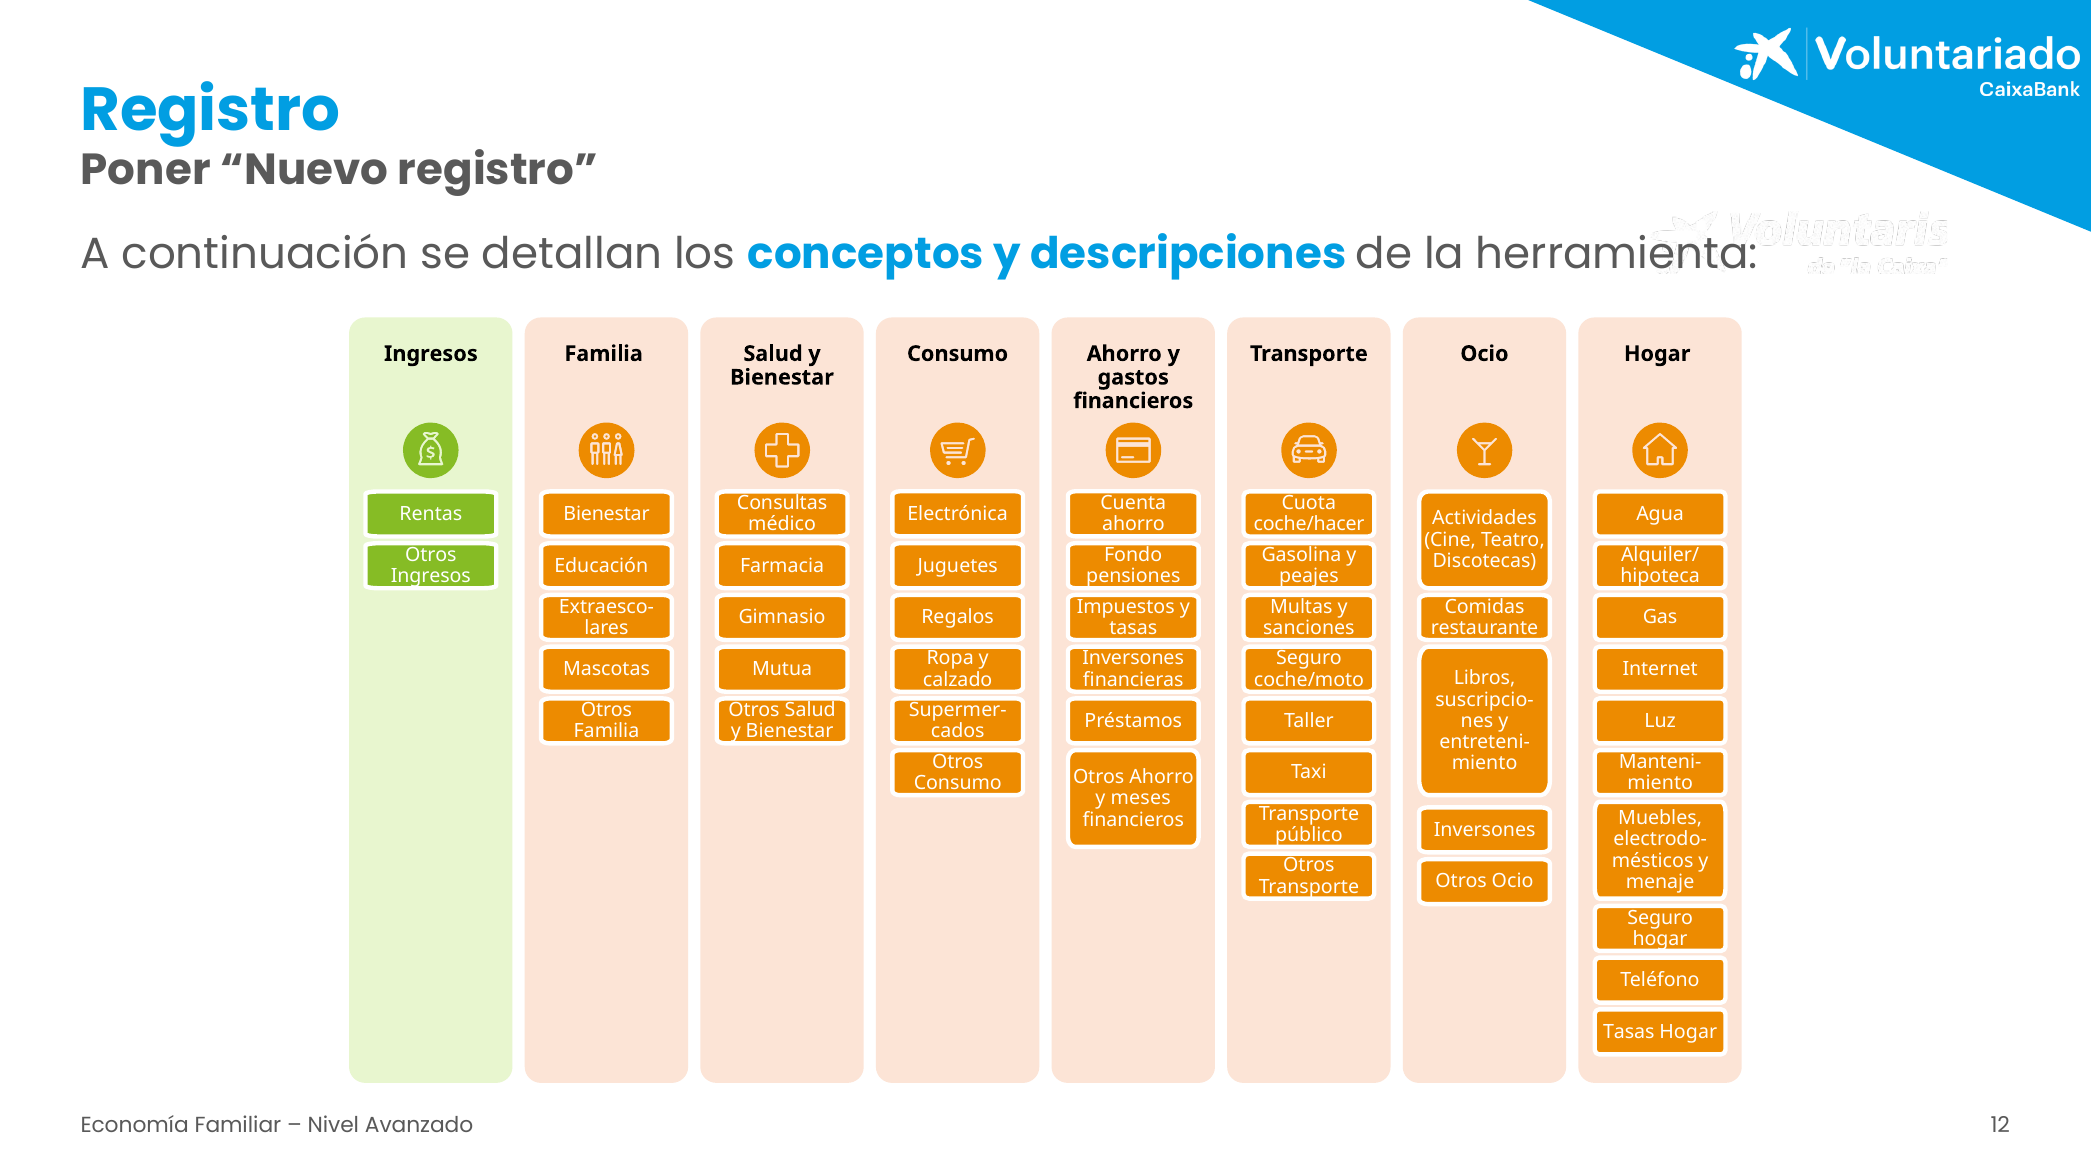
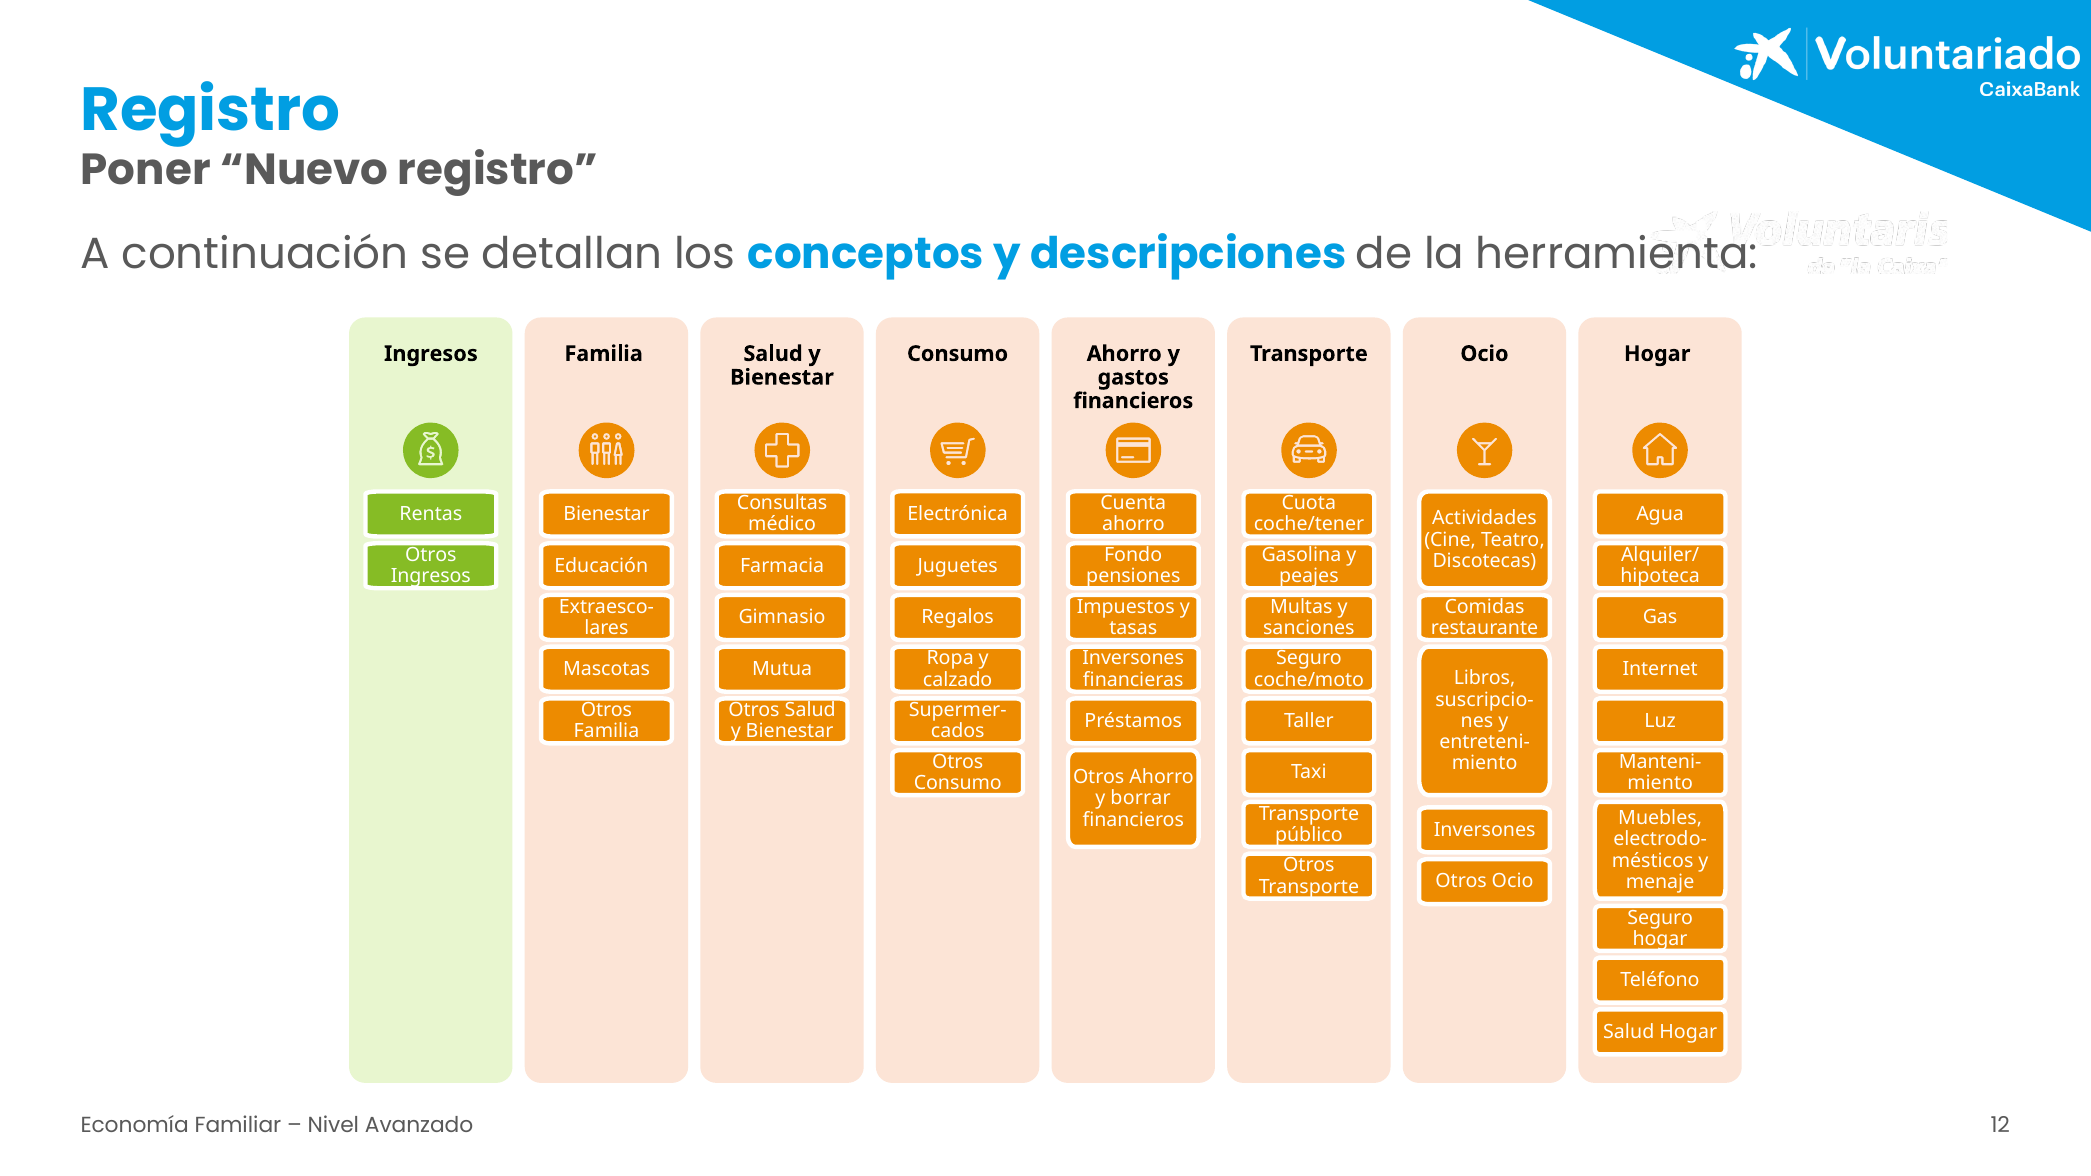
coche/hacer: coche/hacer -> coche/tener (1309, 524)
meses: meses -> borrar (1141, 799)
Tasas: Tasas -> Salud (1629, 1032)
